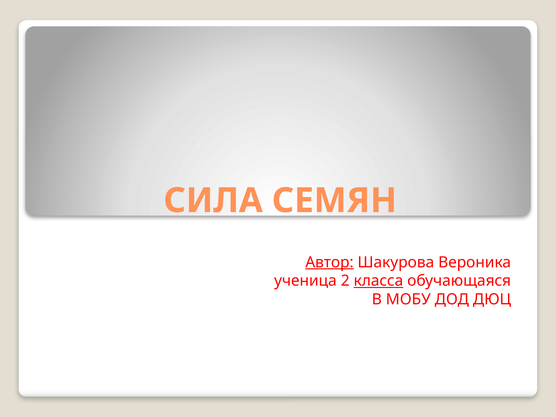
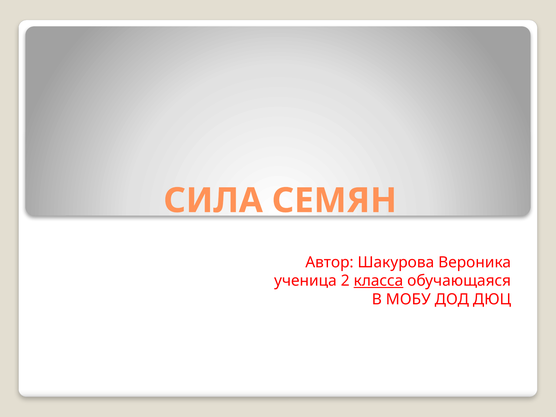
Автор underline: present -> none (329, 262)
